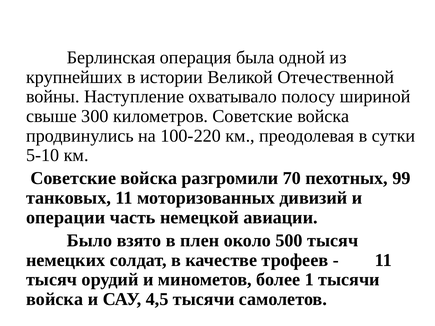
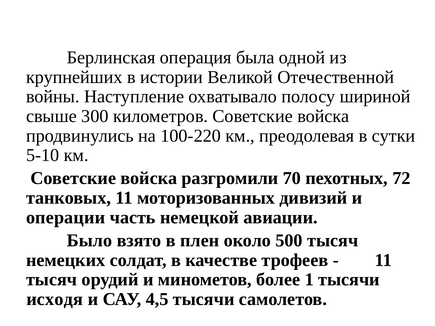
99: 99 -> 72 (401, 178)
войска: войска -> исходя (55, 299)
